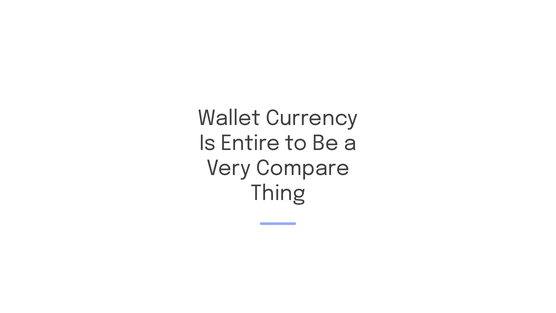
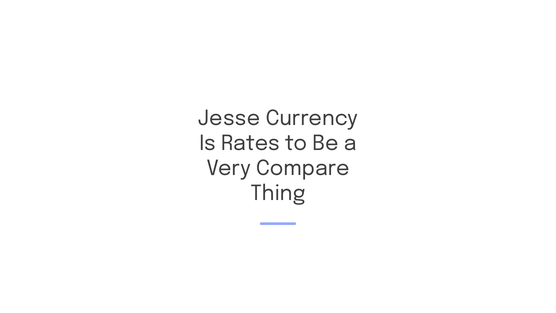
Wallet: Wallet -> Jesse (229, 118)
Entire: Entire -> Rates (250, 143)
